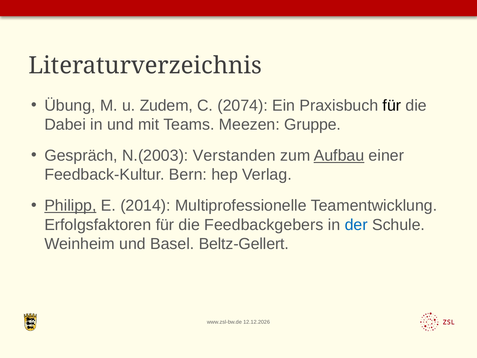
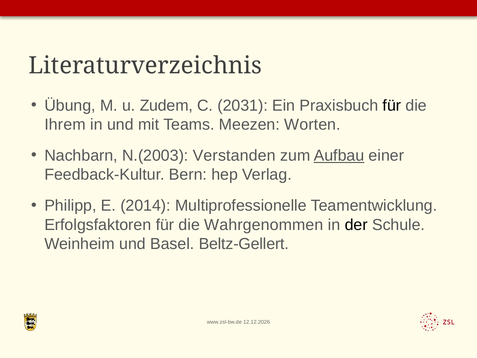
2074: 2074 -> 2031 (243, 105)
Dabei: Dabei -> Ihrem (65, 125)
Gruppe: Gruppe -> Worten (312, 125)
Gespräch: Gespräch -> Nachbarn (81, 156)
Philipp underline: present -> none (70, 206)
Feedbackgebers: Feedbackgebers -> Wahrgenommen (264, 225)
der colour: blue -> black (356, 225)
